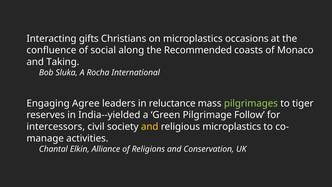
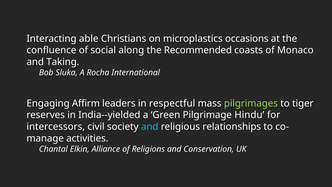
gifts: gifts -> able (89, 39)
Agree: Agree -> Affirm (86, 103)
reluctance: reluctance -> respectful (172, 103)
Follow: Follow -> Hindu (249, 115)
and colour: yellow -> light blue (150, 127)
religious microplastics: microplastics -> relationships (232, 127)
